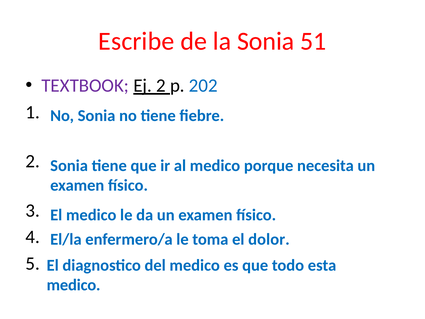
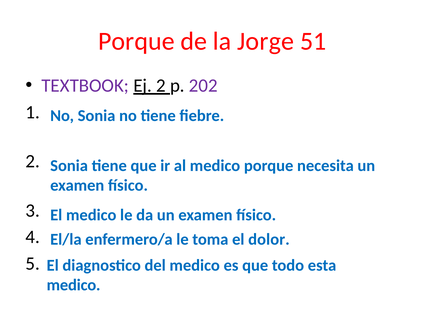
Escribe: Escribe -> Porque (136, 41)
la Sonia: Sonia -> Jorge (266, 41)
202 colour: blue -> purple (203, 86)
